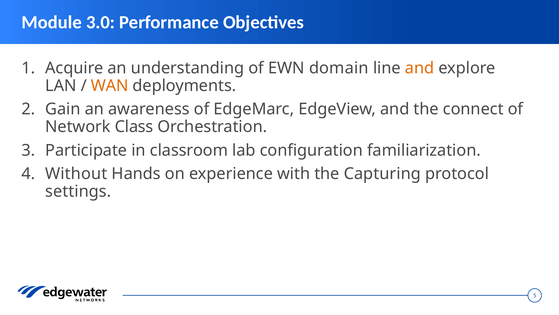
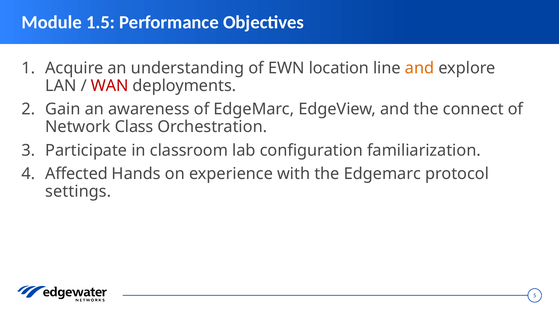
3.0: 3.0 -> 1.5 (101, 22)
domain: domain -> location (339, 68)
WAN colour: orange -> red (110, 86)
Without: Without -> Affected (76, 173)
the Capturing: Capturing -> Edgemarc (382, 173)
